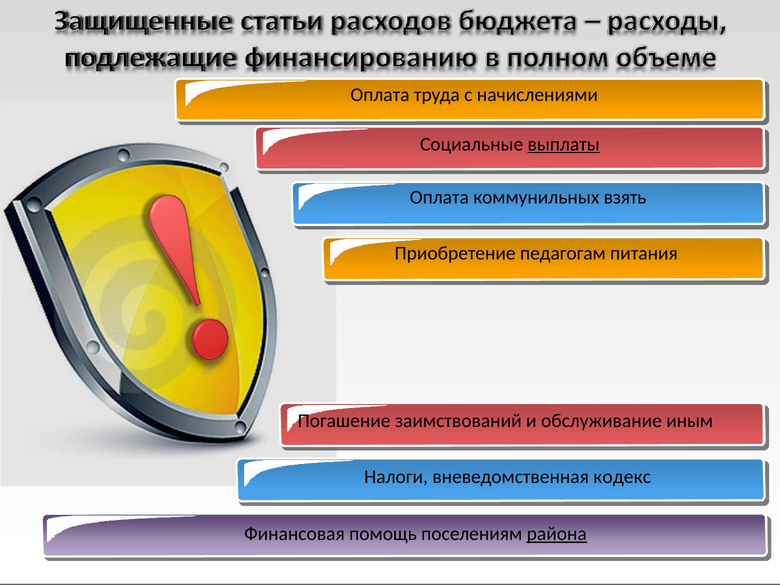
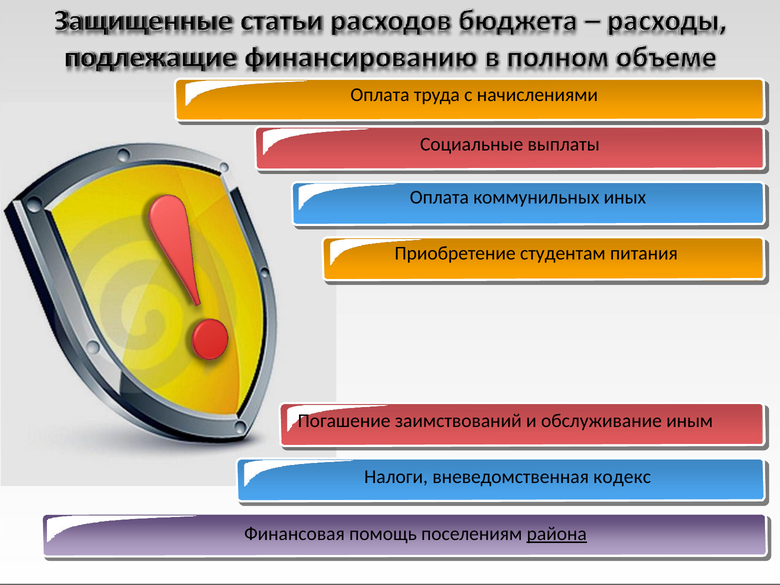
выплаты underline: present -> none (564, 144)
взять: взять -> иных (625, 197)
педагогам: педагогам -> студентам (563, 254)
